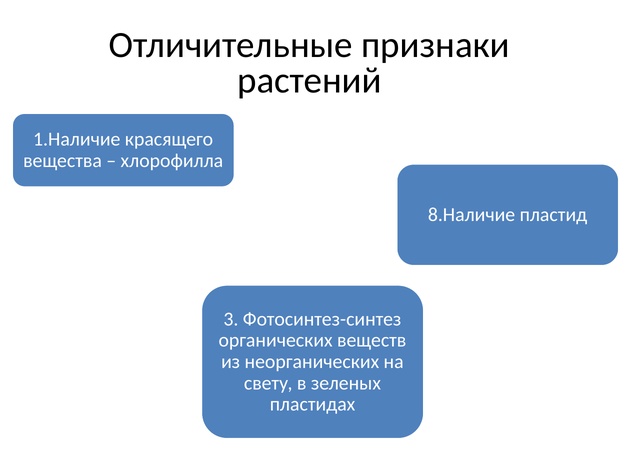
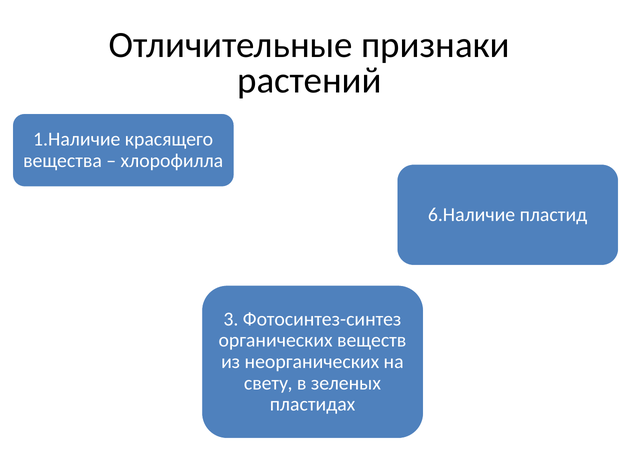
8.Наличие: 8.Наличие -> 6.Наличие (472, 215)
